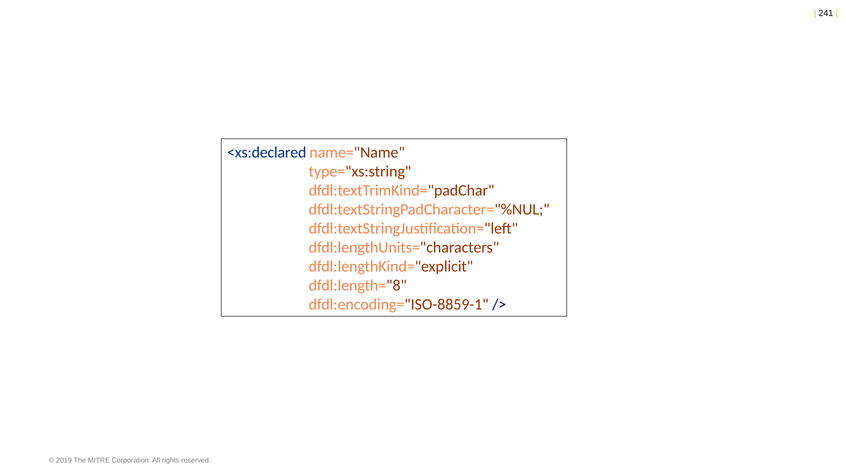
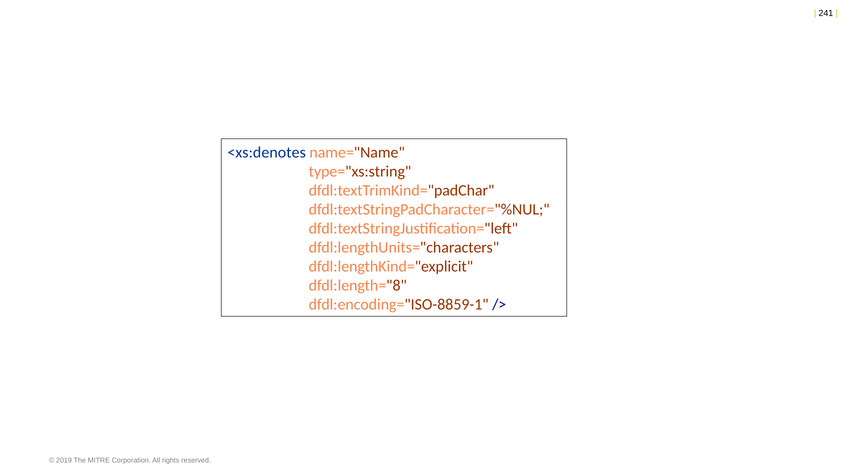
<xs:declared: <xs:declared -> <xs:denotes (267, 152)
